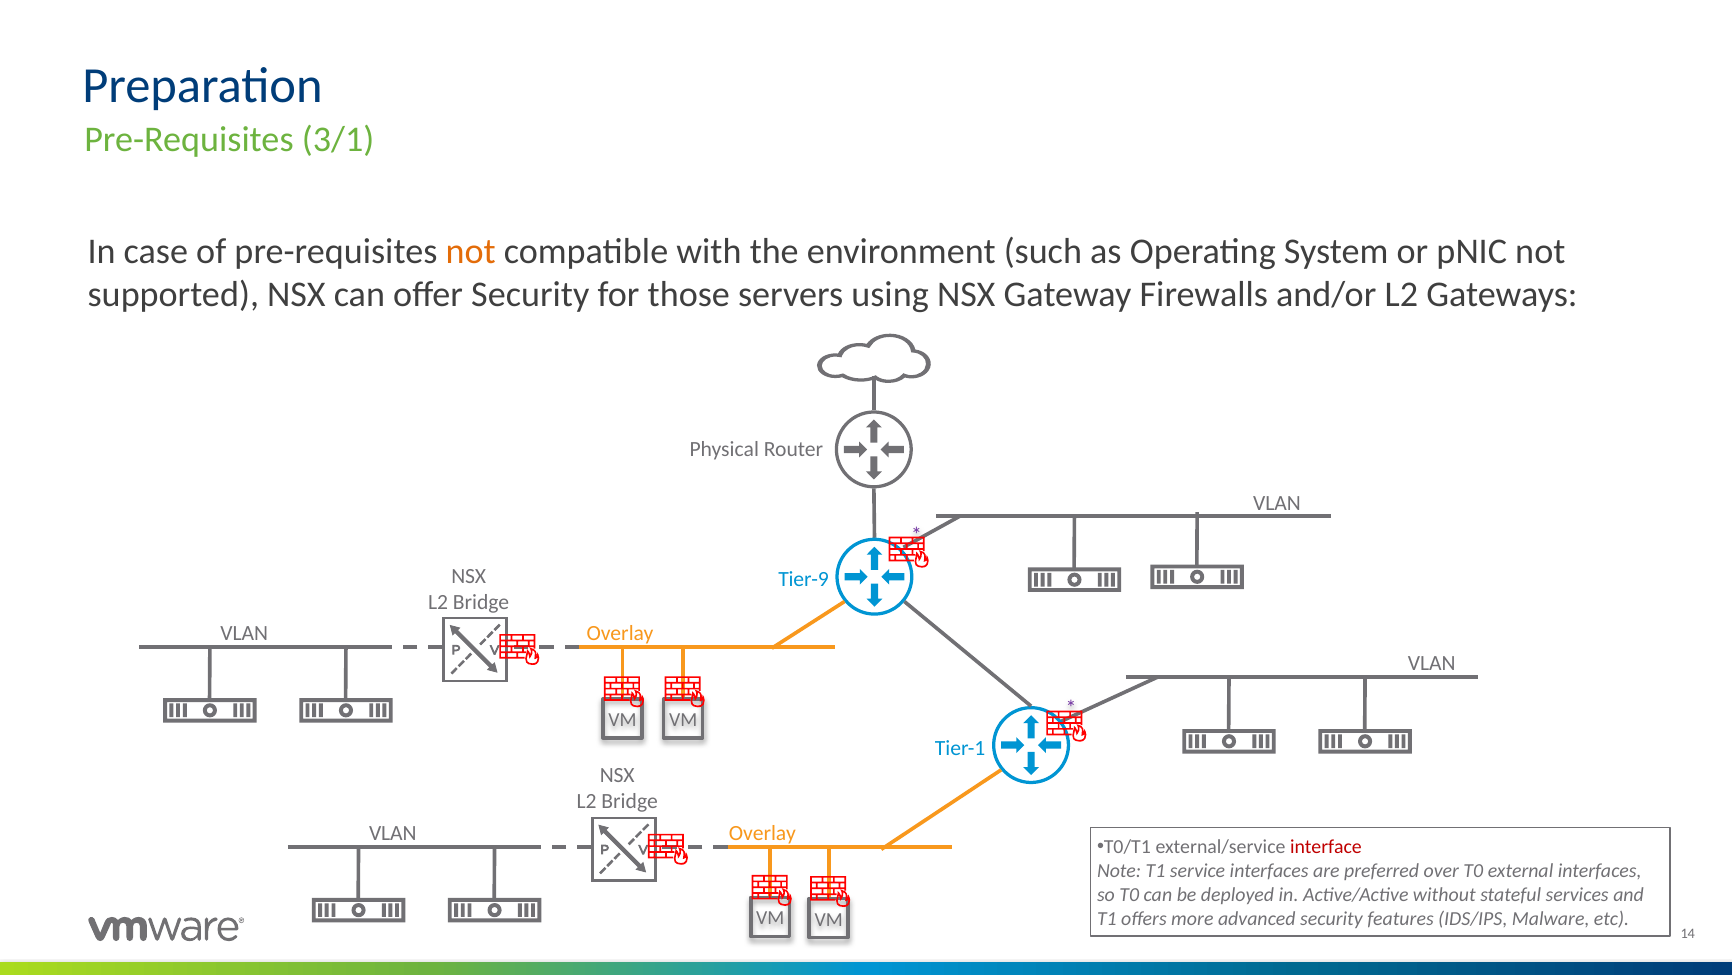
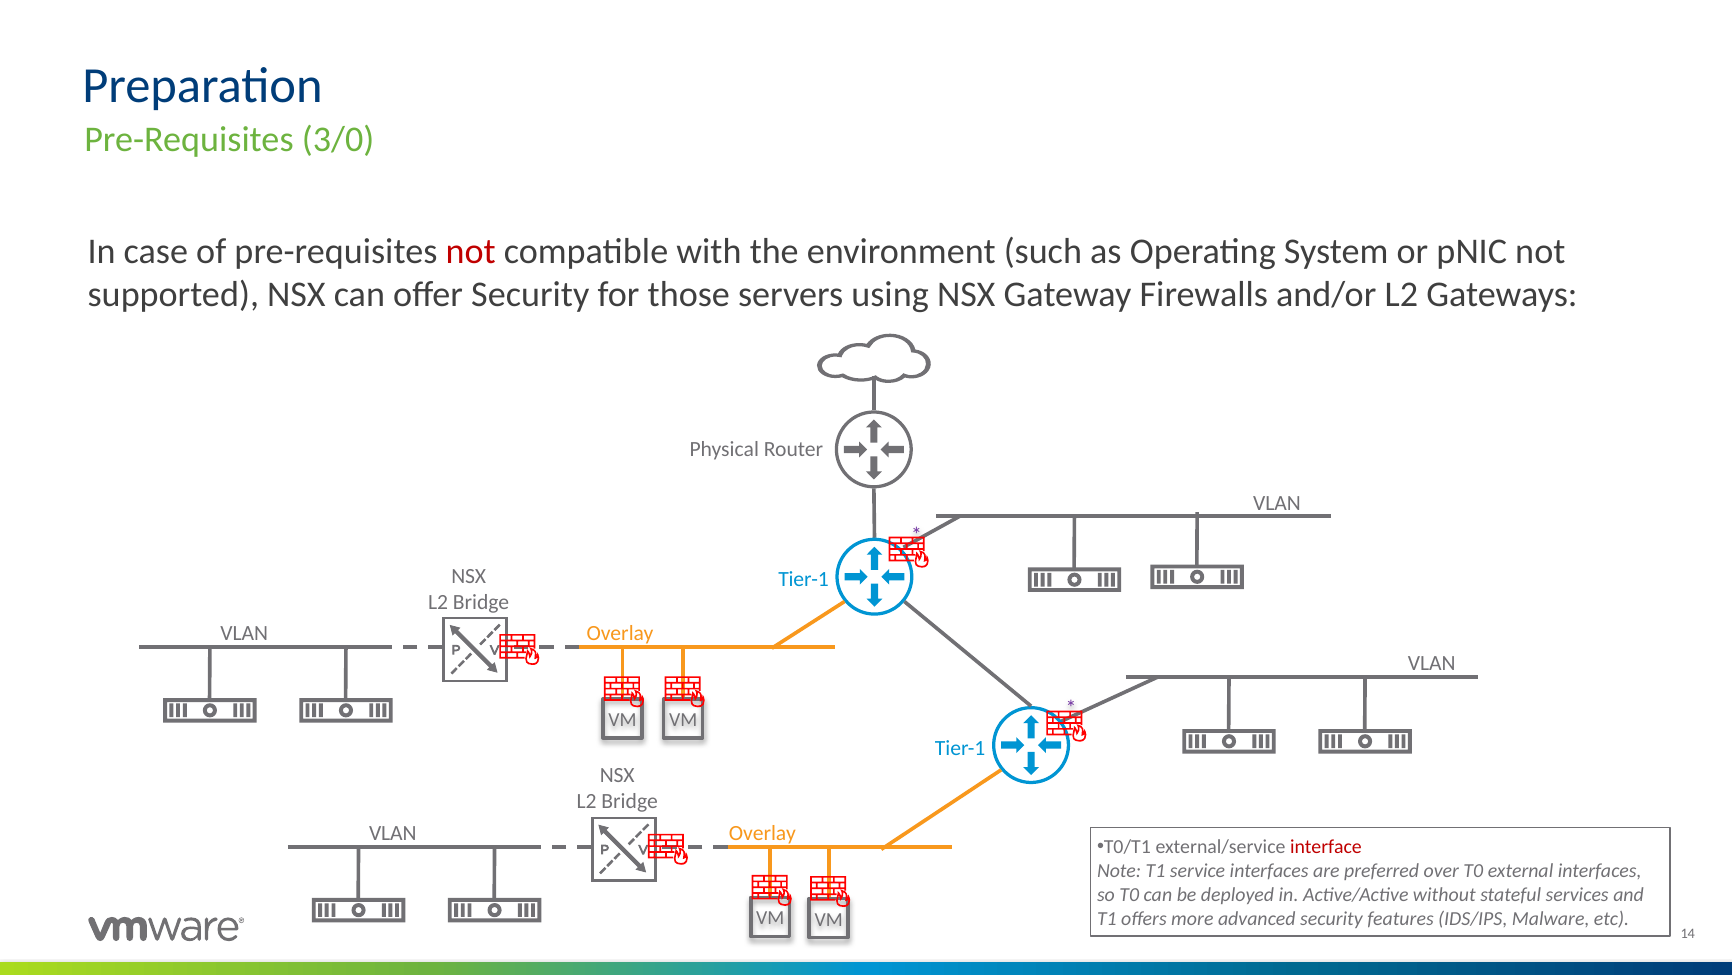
3/1: 3/1 -> 3/0 (338, 140)
not colour: orange -> red (471, 252)
Tier-9: Tier-9 -> Tier-1 (804, 579)
